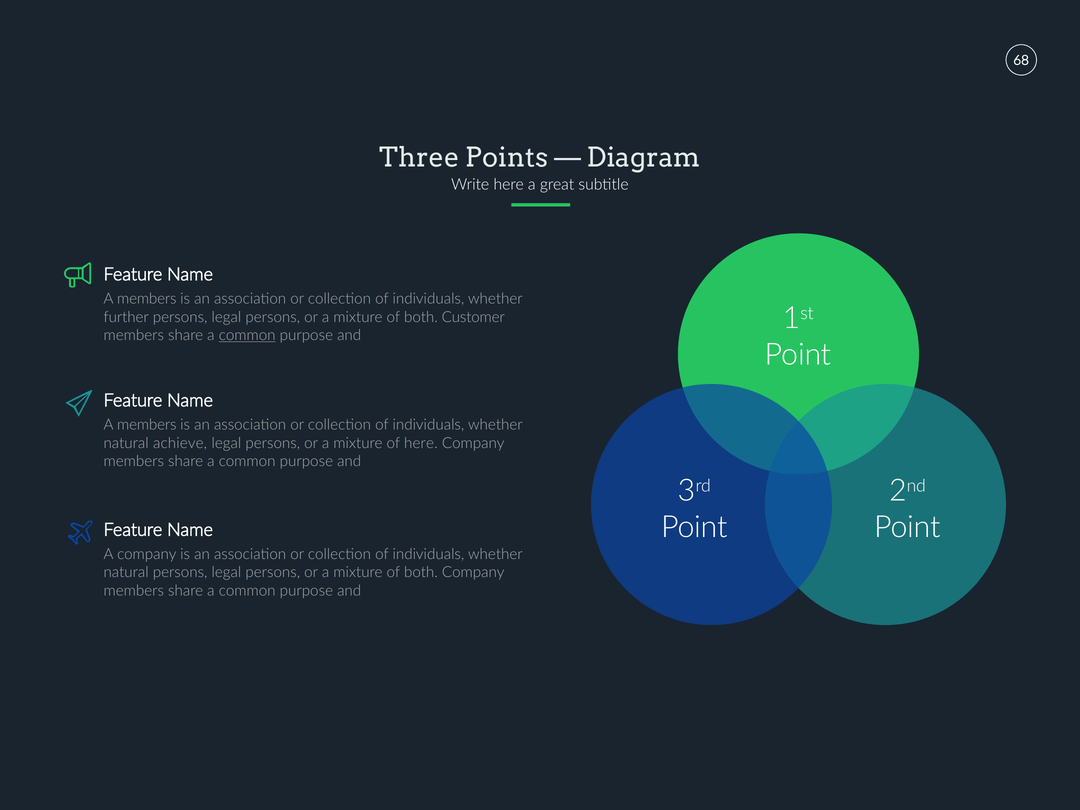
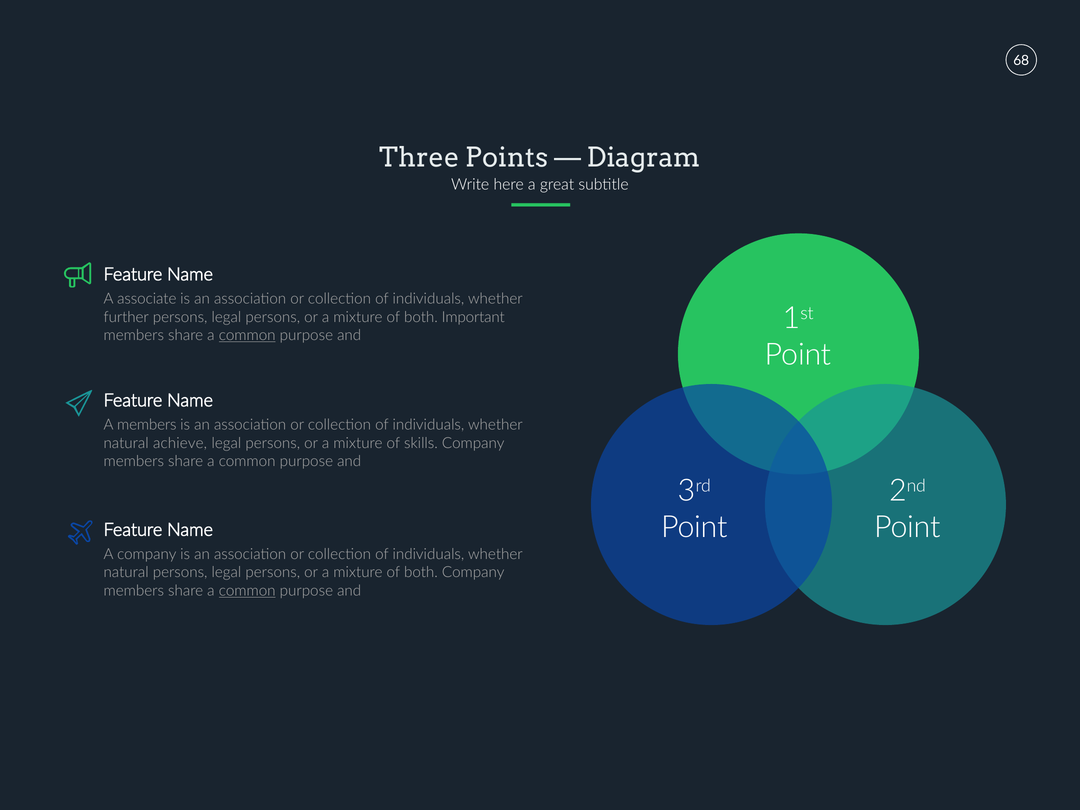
members: members -> associate (147, 299)
Customer: Customer -> Important (473, 317)
of here: here -> skills (421, 443)
common underline: none -> present (247, 591)
